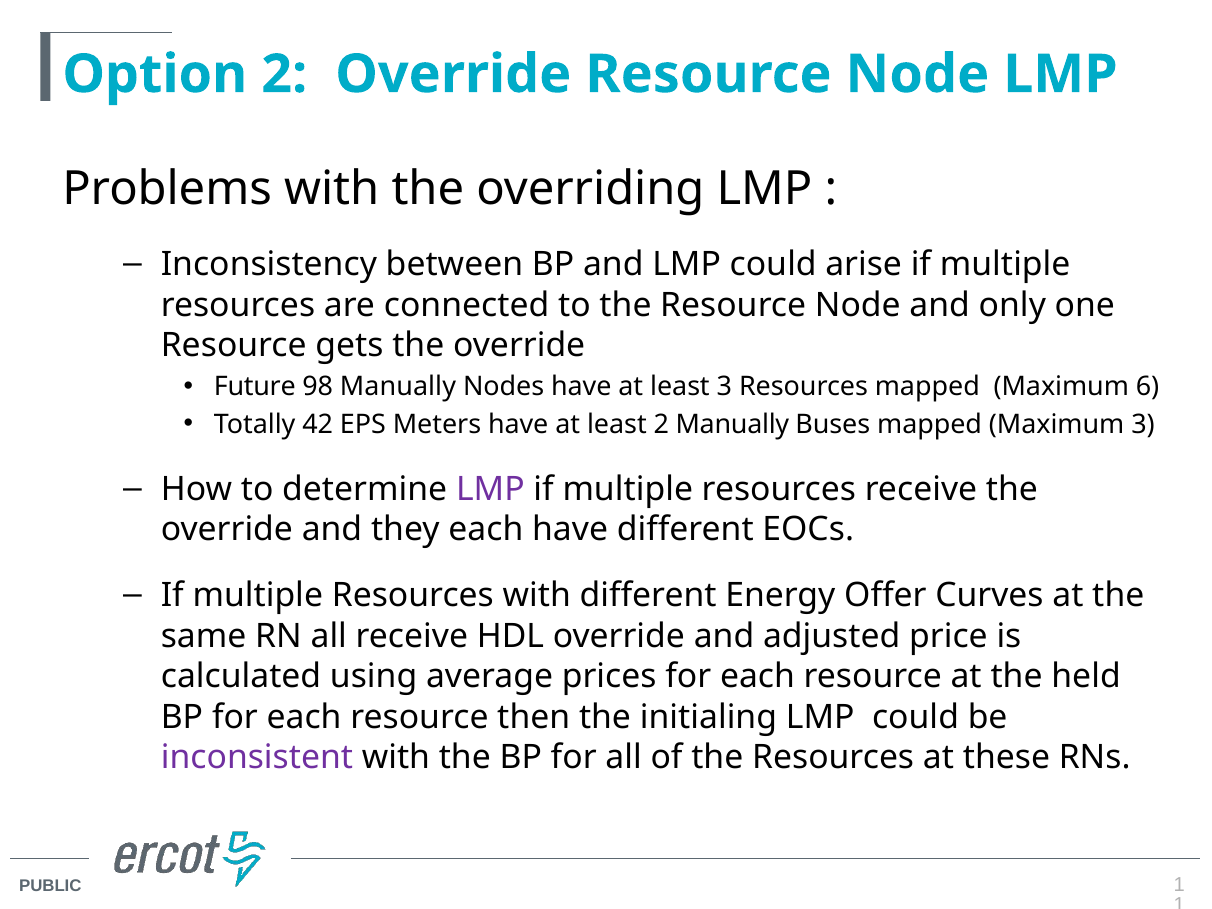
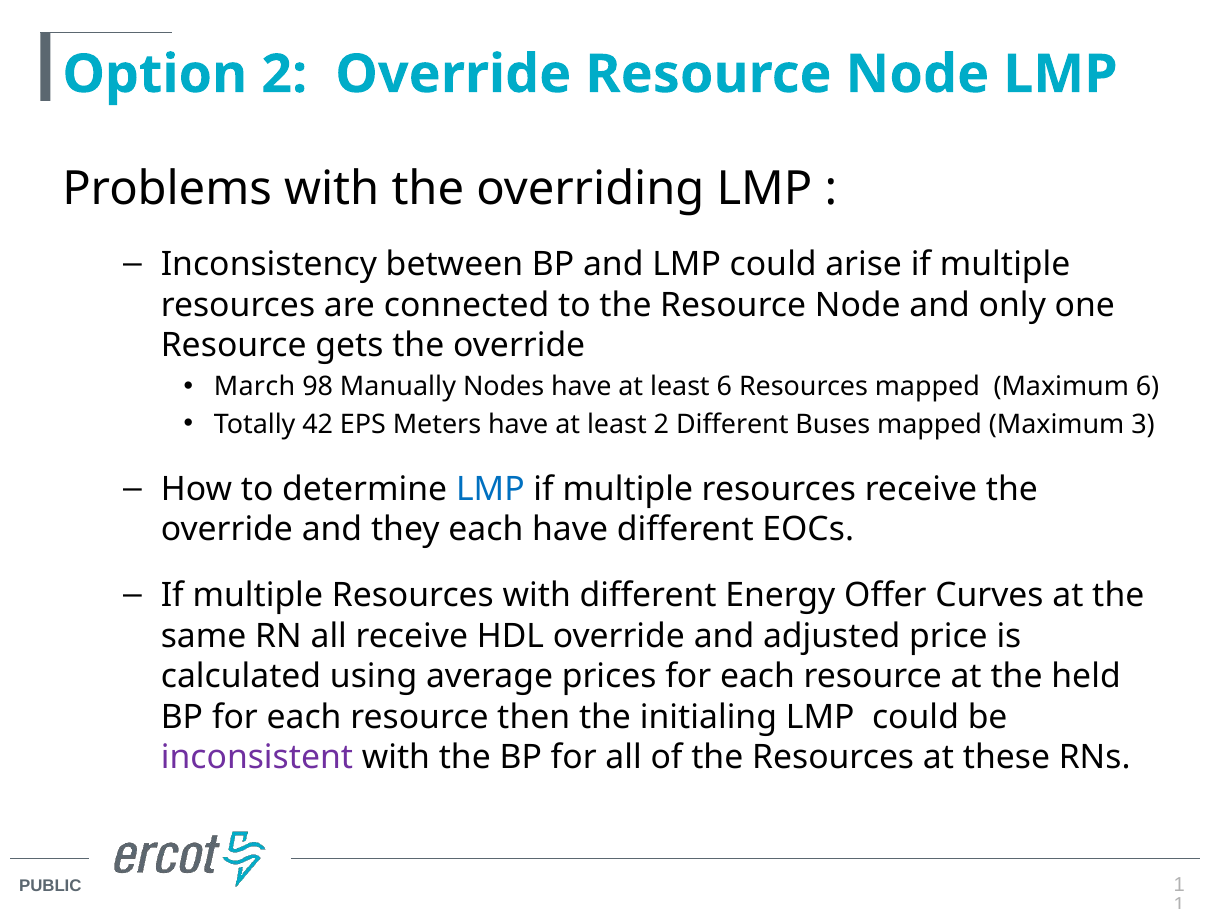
Future: Future -> March (255, 387)
least 3: 3 -> 6 (724, 387)
2 Manually: Manually -> Different (732, 424)
LMP colour: purple -> blue (490, 489)
